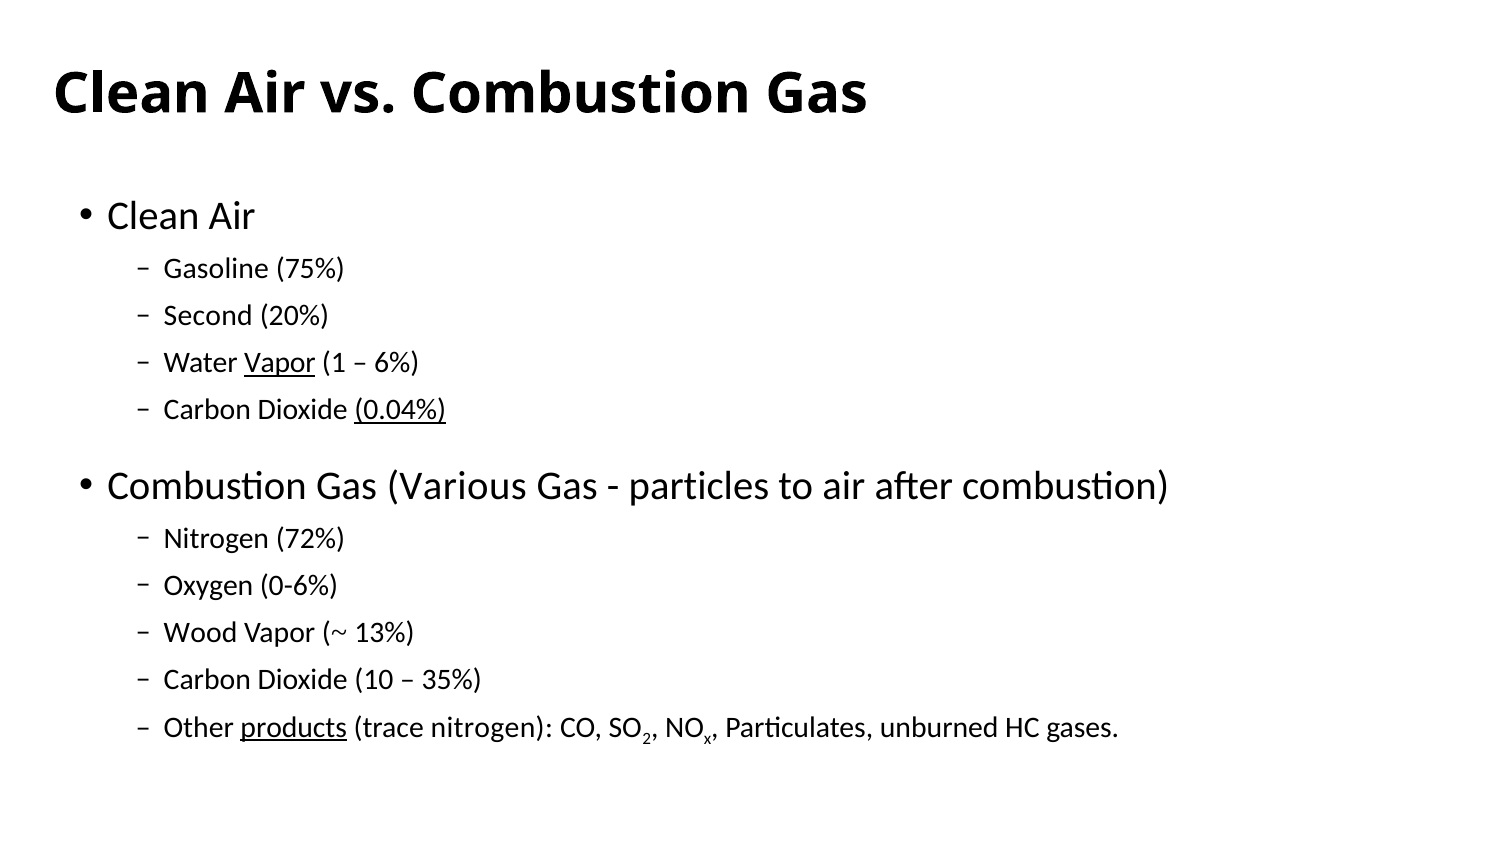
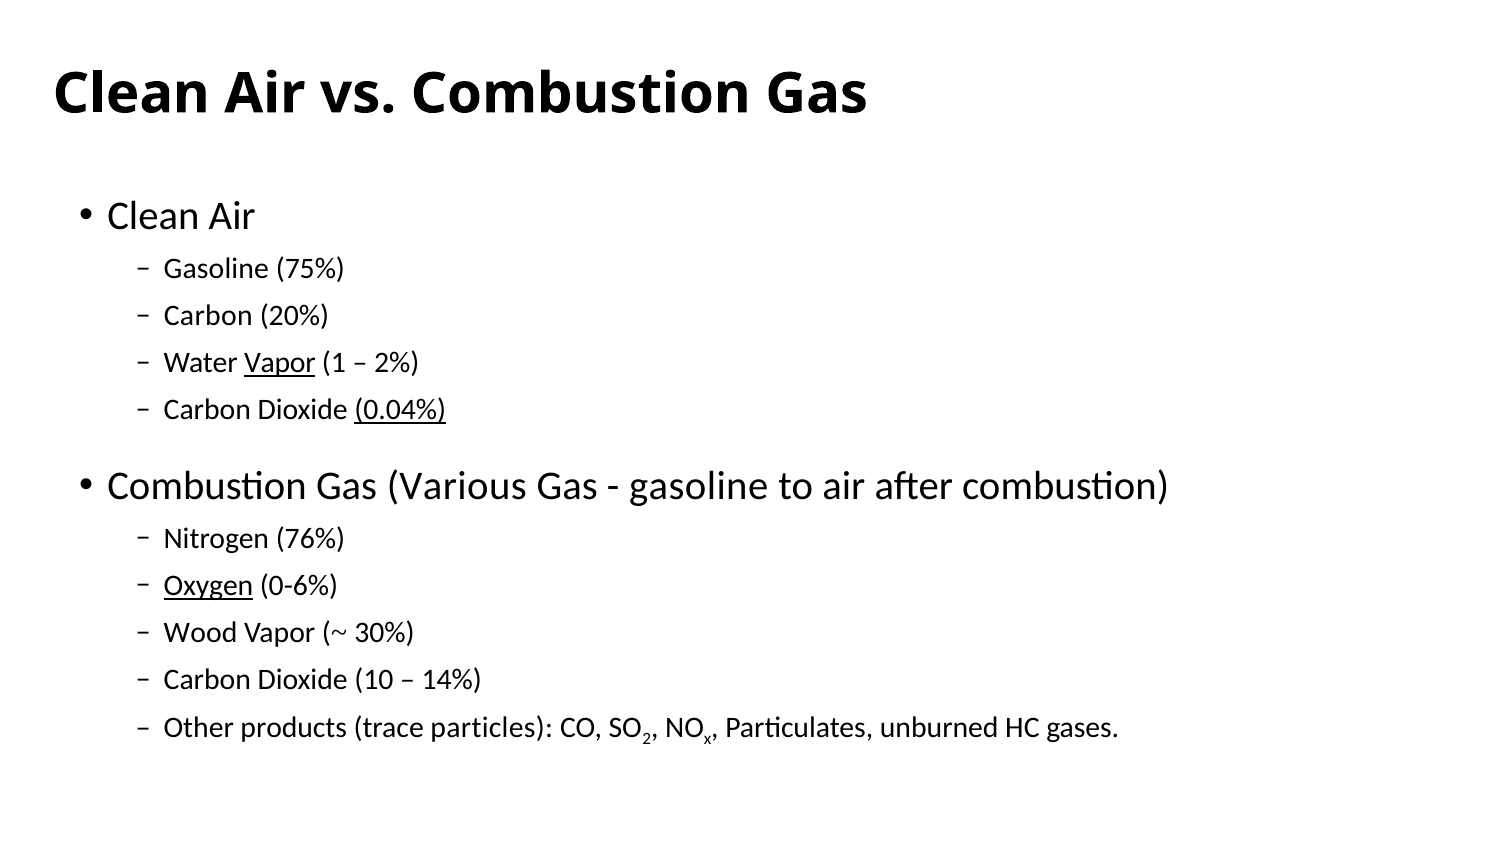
Second: Second -> Carbon (208, 316)
6%: 6% -> 2% (397, 363)
particles: particles -> gasoline (699, 486)
72%: 72% -> 76% (310, 539)
Oxygen underline: none -> present (208, 586)
13%: 13% -> 30% (385, 633)
35%: 35% -> 14% (452, 680)
products underline: present -> none (294, 728)
trace nitrogen: nitrogen -> particles (492, 728)
